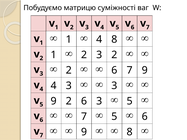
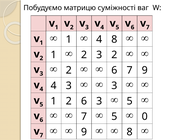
9: 9 -> 1 (54, 101)
6: 6 -> 0 (145, 117)
